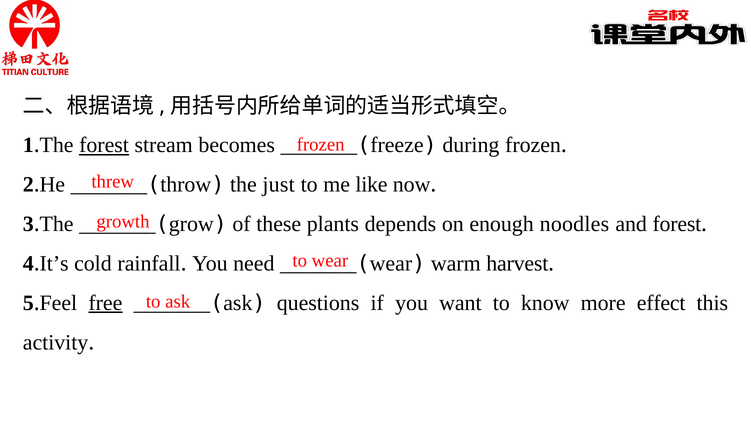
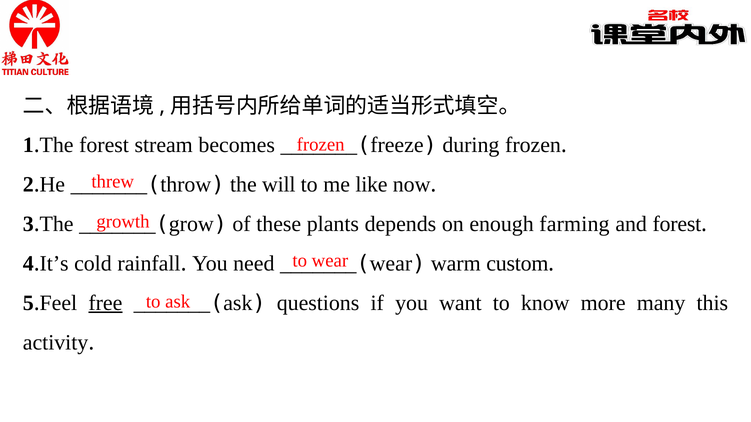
forest underline: present -> none (104, 145)
just: just -> will (279, 185)
noodles: noodles -> farming (574, 224)
harvest: harvest -> custom (517, 264)
effect: effect -> many (661, 303)
